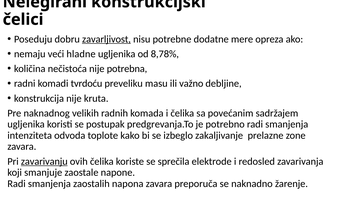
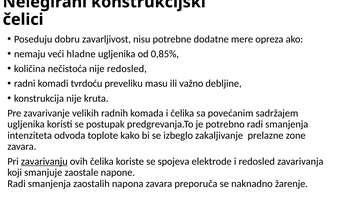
zavarljivost underline: present -> none (106, 39)
8,78%: 8,78% -> 0,85% (165, 54)
nije potrebna: potrebna -> redosled (127, 69)
naknadnog: naknadnog -> zavarivanje (47, 113)
sprečila: sprečila -> spojeva (174, 161)
